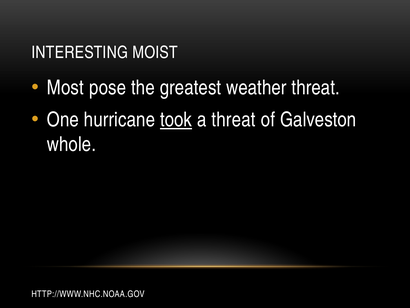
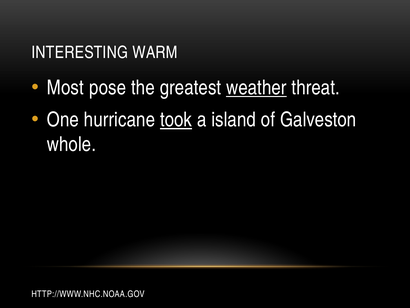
MOIST: MOIST -> WARM (155, 52)
weather underline: none -> present (256, 88)
a threat: threat -> island (234, 120)
